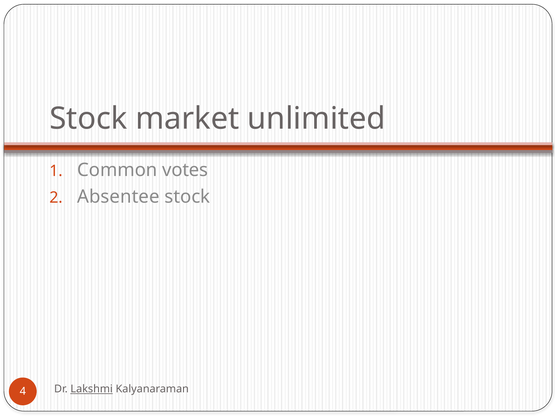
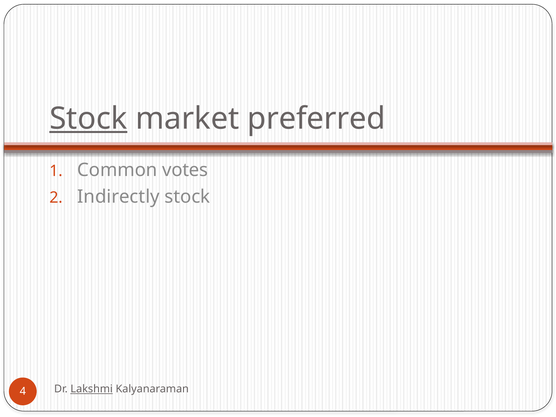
Stock underline: none -> present (88, 119)
unlimited: unlimited -> preferred (316, 119)
Absentee: Absentee -> Indirectly (118, 197)
